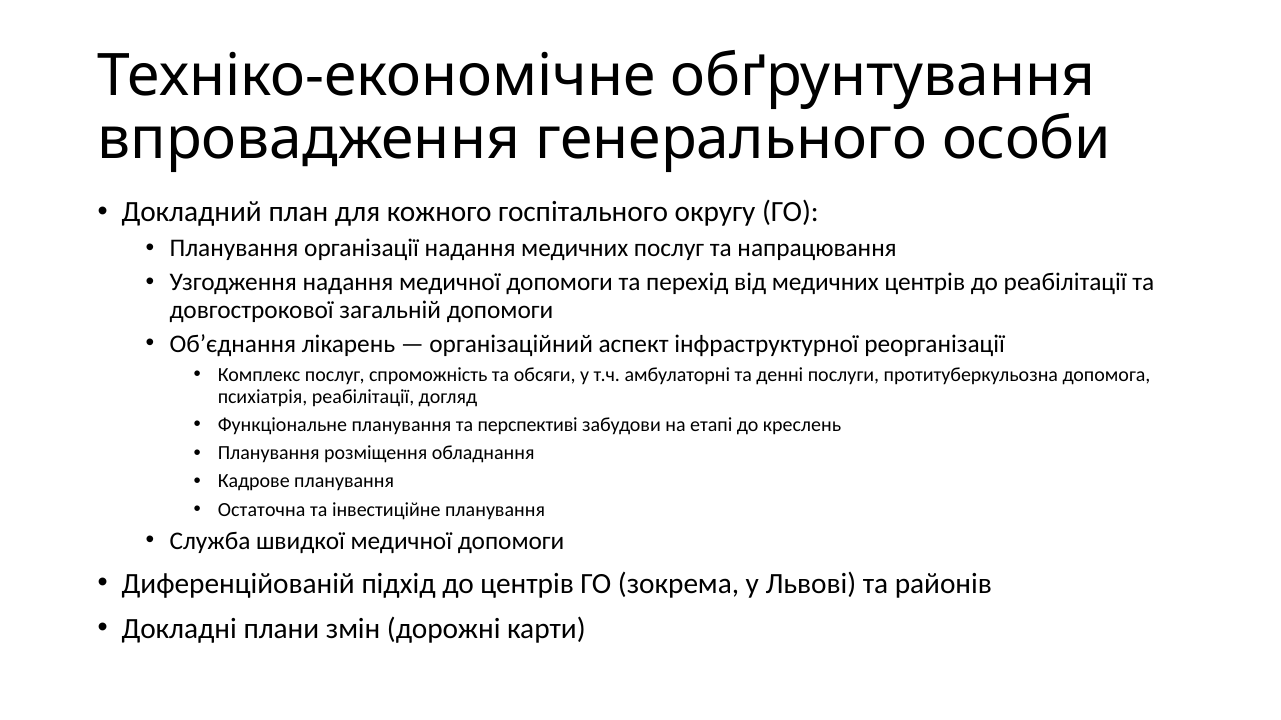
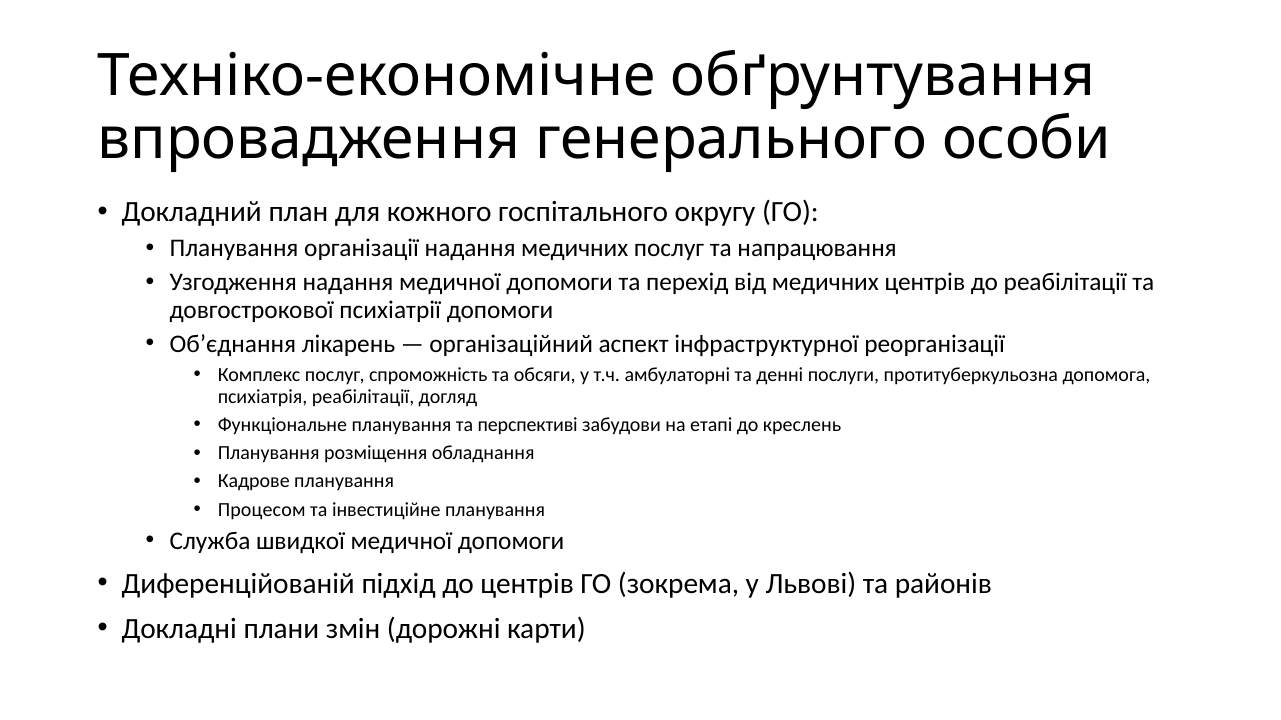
загальній: загальній -> психіатрії (390, 310)
Остаточна: Остаточна -> Процесом (262, 510)
